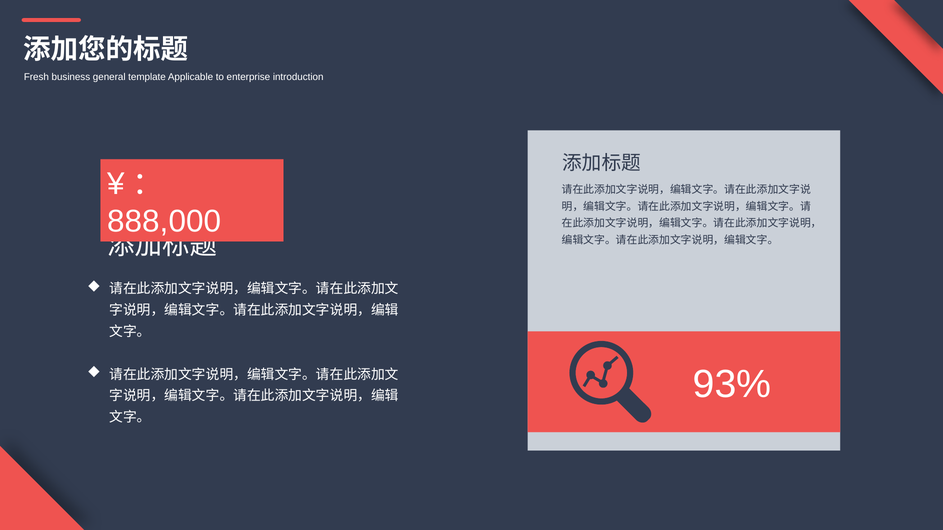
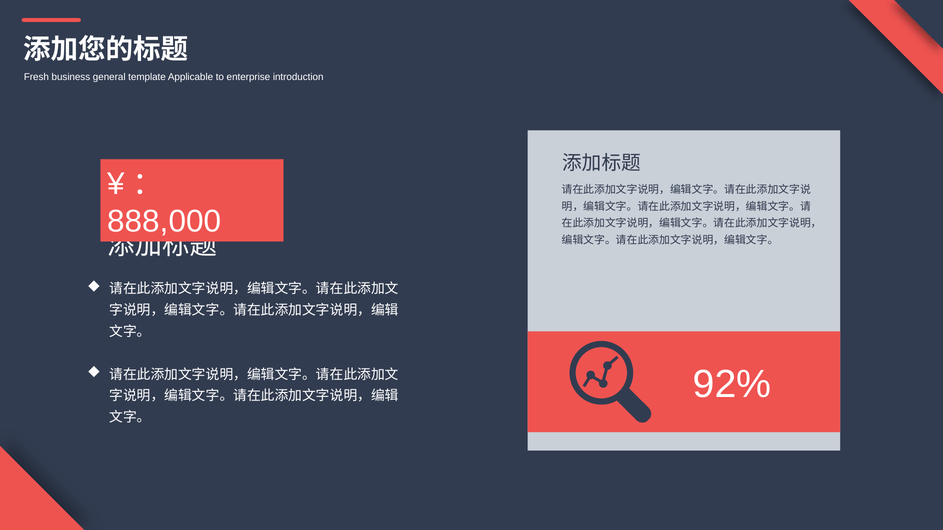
93%: 93% -> 92% (732, 385)
